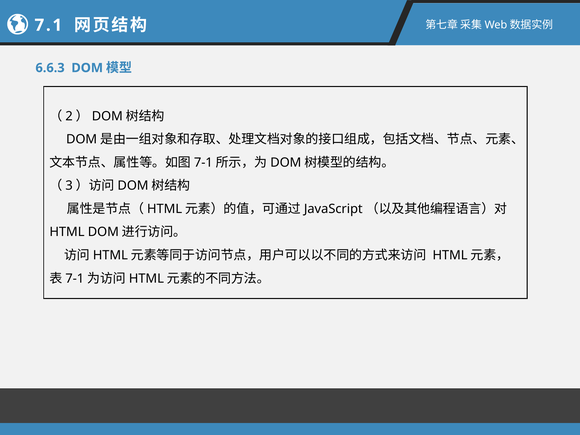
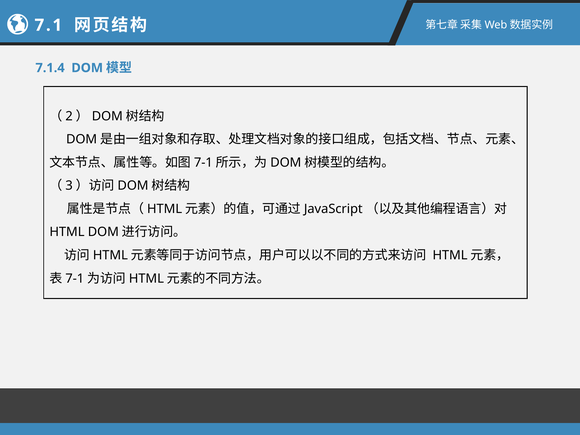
6.6.3: 6.6.3 -> 7.1.4 (50, 68)
